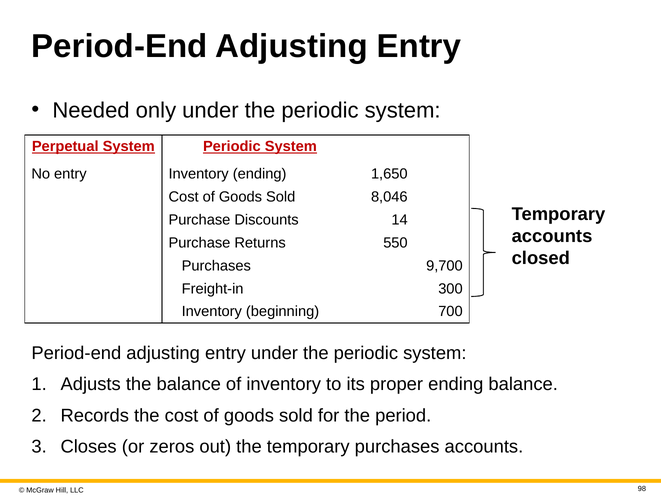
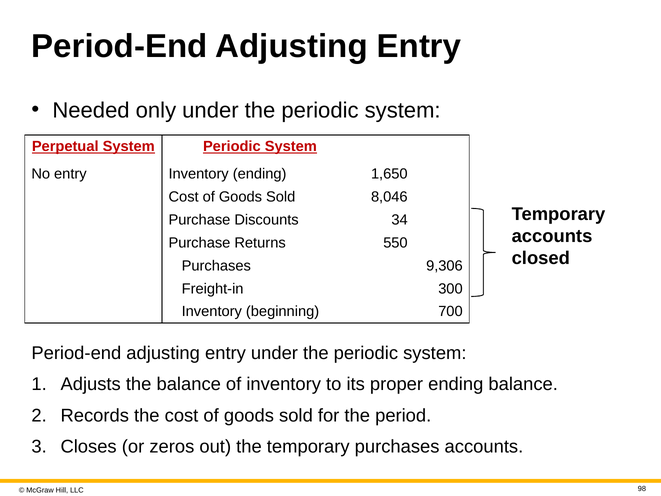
14: 14 -> 34 (400, 220)
9,700: 9,700 -> 9,306 (444, 266)
